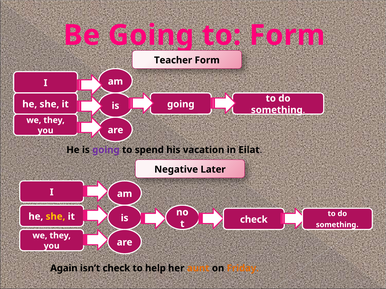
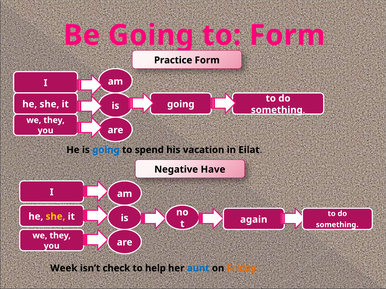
Teacher: Teacher -> Practice (173, 60)
going colour: purple -> blue (106, 150)
Later: Later -> Have (213, 170)
check: check -> again (254, 220)
Again: Again -> Week (64, 269)
aunt colour: orange -> blue (198, 269)
